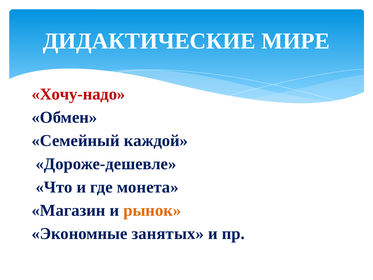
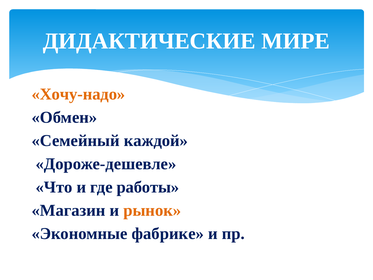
Хочу-надо colour: red -> orange (78, 94)
монета: монета -> работы (148, 187)
занятых: занятых -> фабрике (168, 234)
